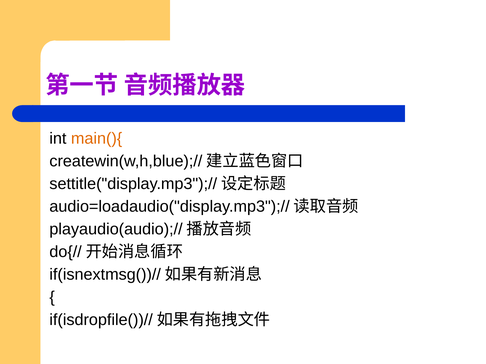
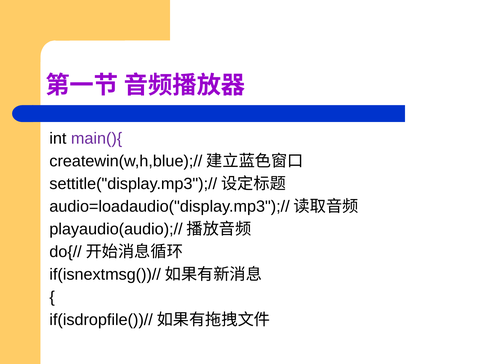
main(){ colour: orange -> purple (97, 139)
